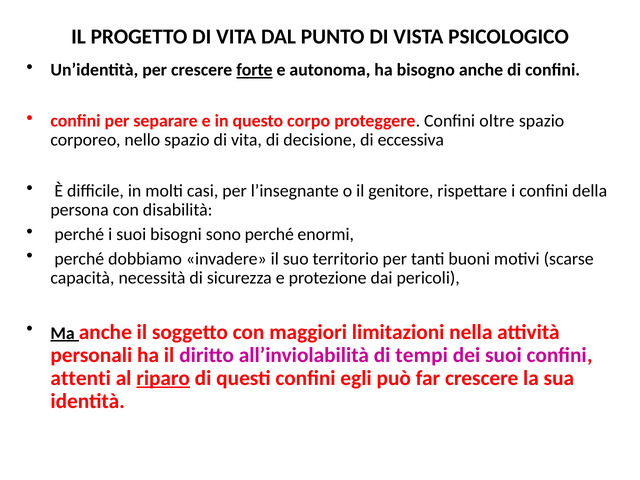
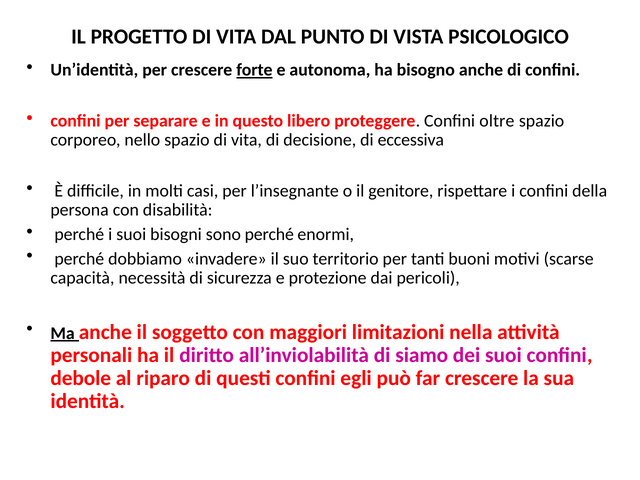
corpo: corpo -> libero (309, 121)
tempi: tempi -> siamo (422, 355)
attenti: attenti -> debole (81, 378)
riparo underline: present -> none (163, 378)
